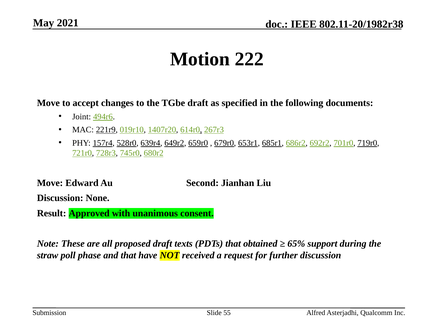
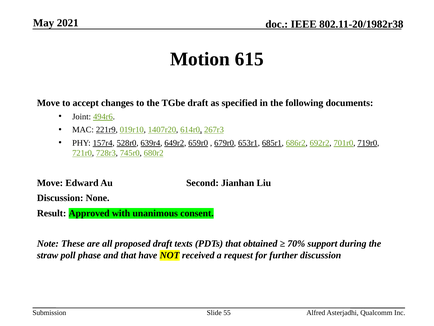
222: 222 -> 615 (249, 59)
65%: 65% -> 70% (296, 243)
